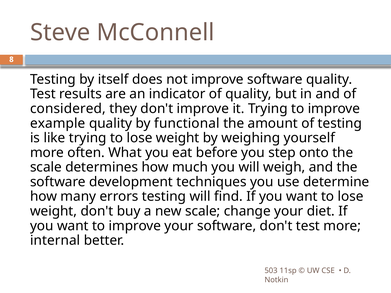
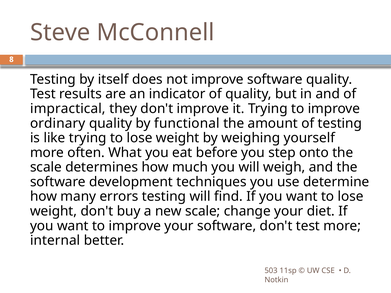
considered: considered -> impractical (68, 109)
example: example -> ordinary (58, 123)
